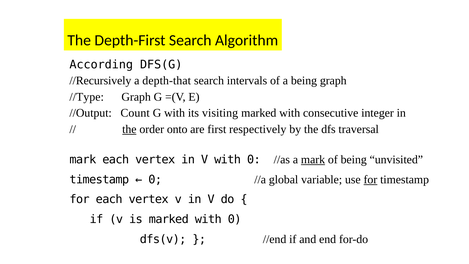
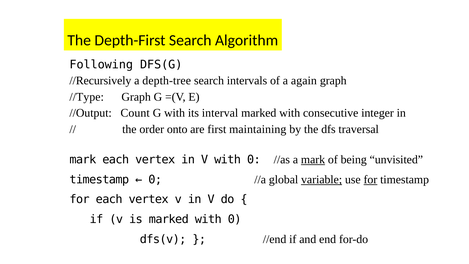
According: According -> Following (101, 64)
depth-that: depth-that -> depth-tree (167, 81)
a being: being -> again (304, 81)
visiting: visiting -> interval (220, 113)
the underline: present -> none (129, 129)
respectively: respectively -> maintaining (258, 129)
variable underline: none -> present (322, 179)
